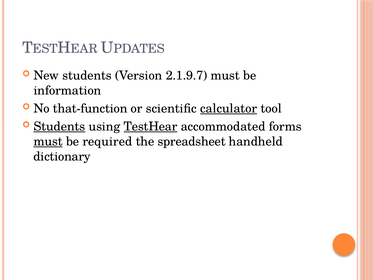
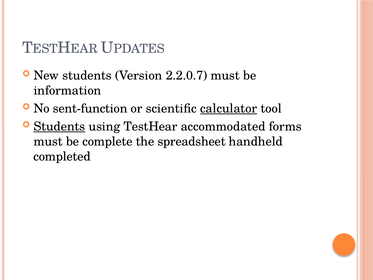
2.1.9.7: 2.1.9.7 -> 2.2.0.7 (187, 75)
that-function: that-function -> sent-function (90, 108)
TestHear underline: present -> none (150, 126)
must underline: present -> none (48, 141)
required: required -> complete (108, 141)
dictionary: dictionary -> completed (62, 156)
